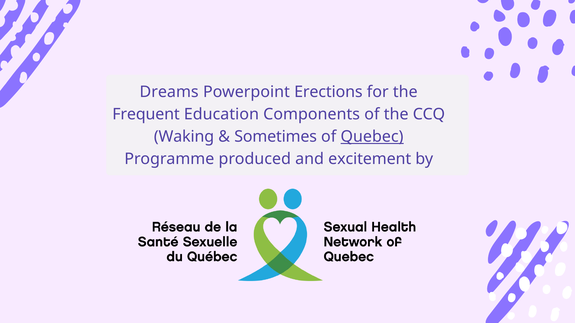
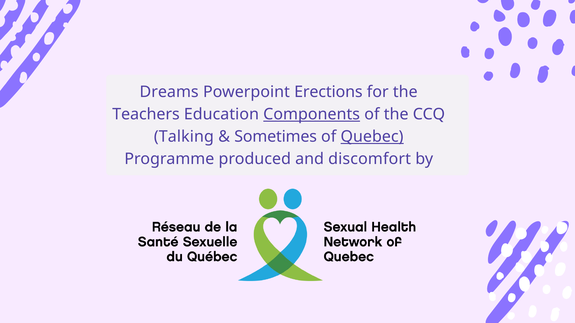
Frequent: Frequent -> Teachers (146, 115)
Components underline: none -> present (312, 115)
Waking: Waking -> Talking (184, 137)
excitement: excitement -> discomfort (370, 159)
